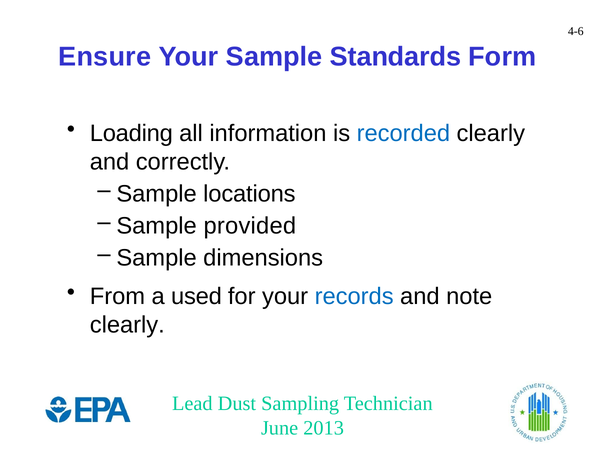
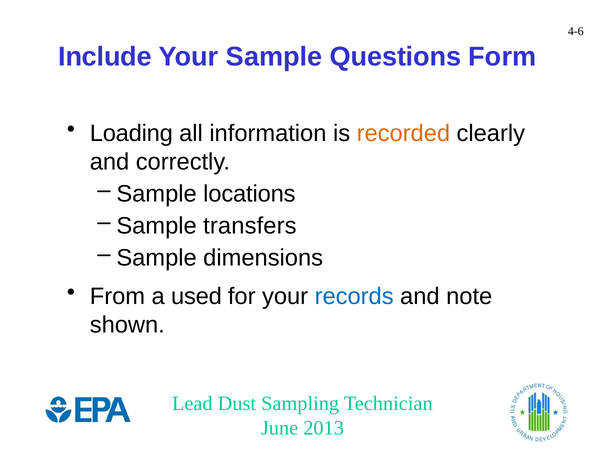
Ensure: Ensure -> Include (105, 57)
Standards: Standards -> Questions (395, 57)
recorded colour: blue -> orange (403, 133)
provided: provided -> transfers (250, 226)
clearly: clearly -> shown (127, 325)
